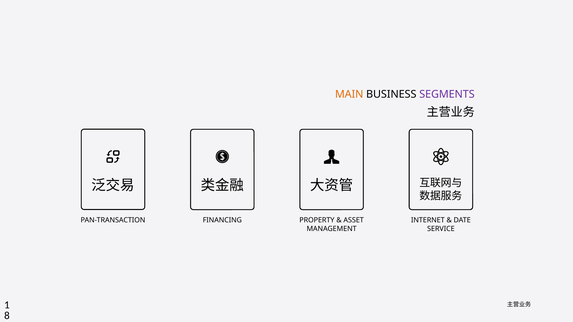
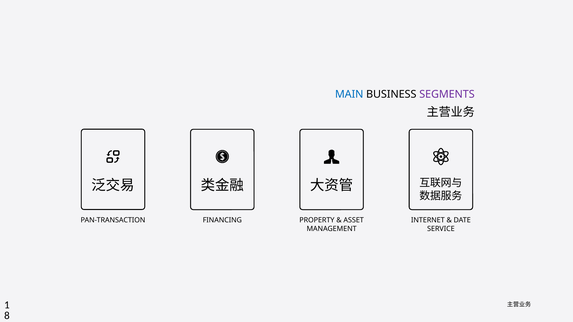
MAIN colour: orange -> blue (349, 94)
